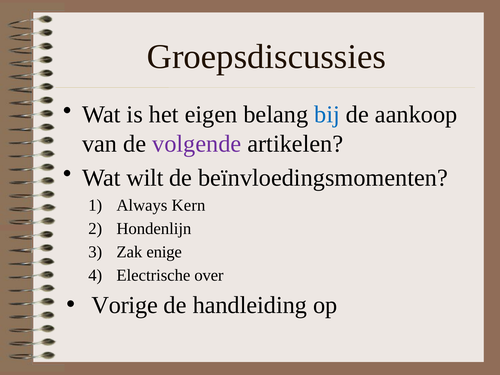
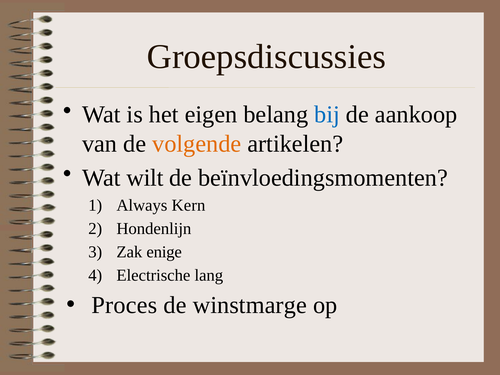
volgende colour: purple -> orange (197, 144)
over: over -> lang (209, 275)
Vorige: Vorige -> Proces (124, 305)
handleiding: handleiding -> winstmarge (250, 305)
